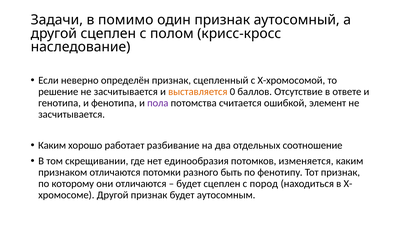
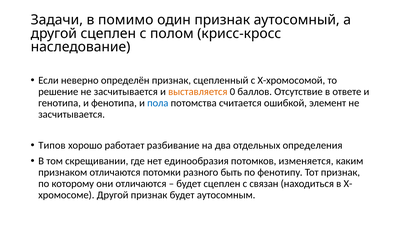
пола colour: purple -> blue (158, 103)
Каким: Каким -> Типов (52, 145)
соотношение: соотношение -> определения (313, 145)
пород: пород -> связан (264, 183)
